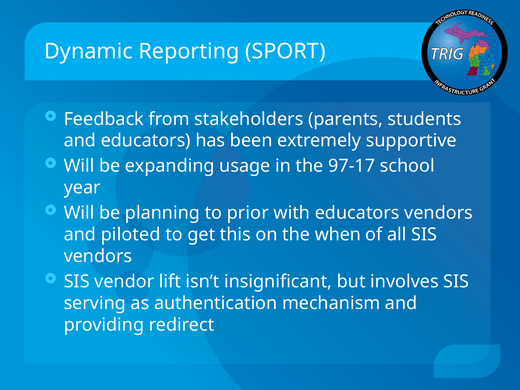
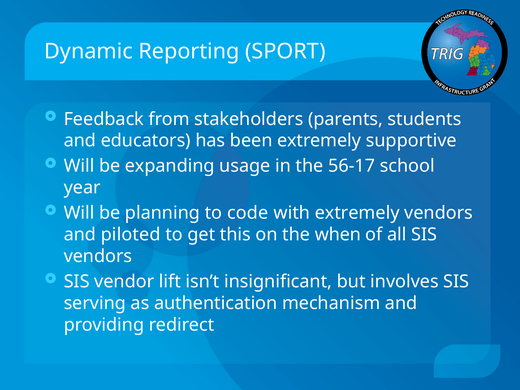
97-17: 97-17 -> 56-17 (352, 166)
prior: prior -> code (248, 213)
with educators: educators -> extremely (357, 213)
